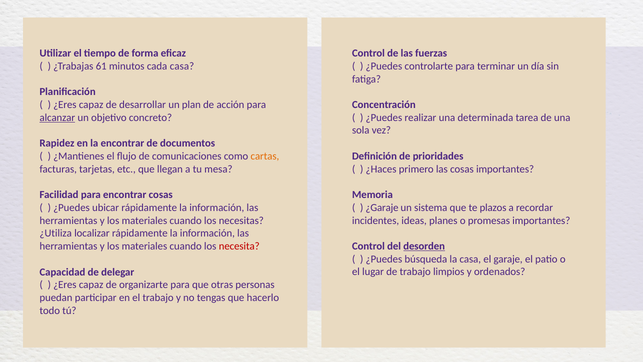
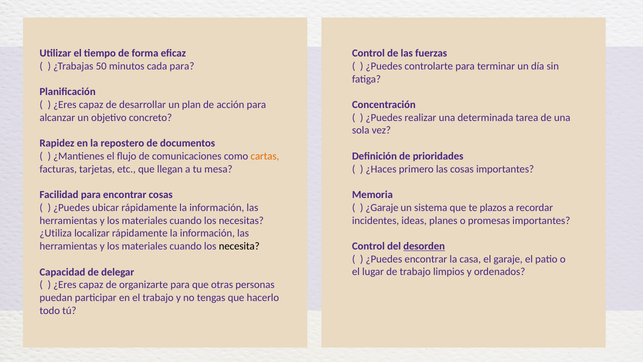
61: 61 -> 50 (101, 66)
cada casa: casa -> para (182, 66)
alcanzar underline: present -> none (57, 117)
la encontrar: encontrar -> repostero (122, 143)
necesita colour: red -> black (239, 246)
¿Puedes búsqueda: búsqueda -> encontrar (426, 259)
